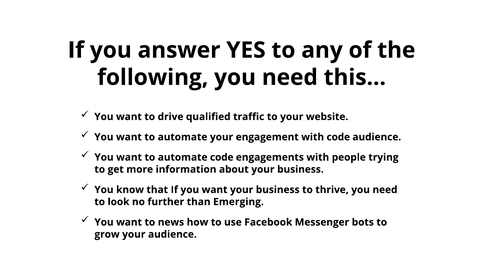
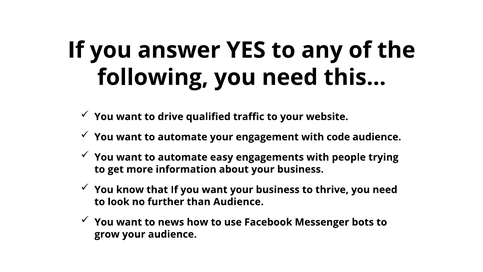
automate code: code -> easy (222, 157)
than Emerging: Emerging -> Audience (238, 202)
